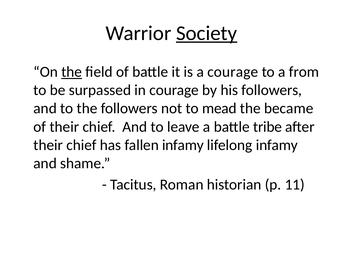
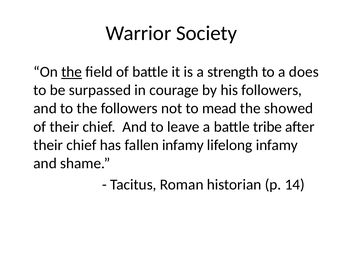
Society underline: present -> none (207, 33)
a courage: courage -> strength (233, 72)
from: from -> does (304, 72)
became: became -> showed (289, 109)
11: 11 -> 14 (295, 185)
